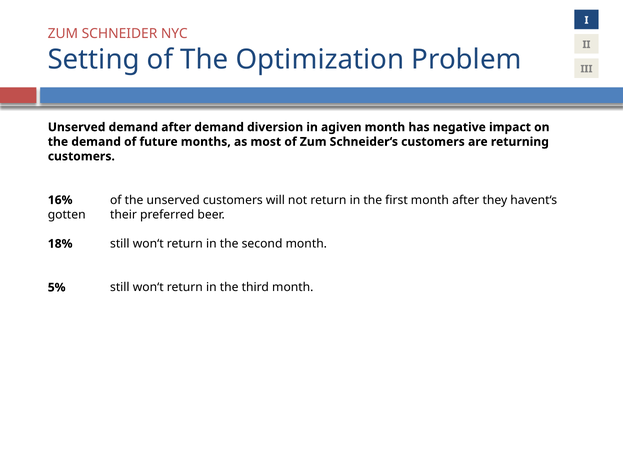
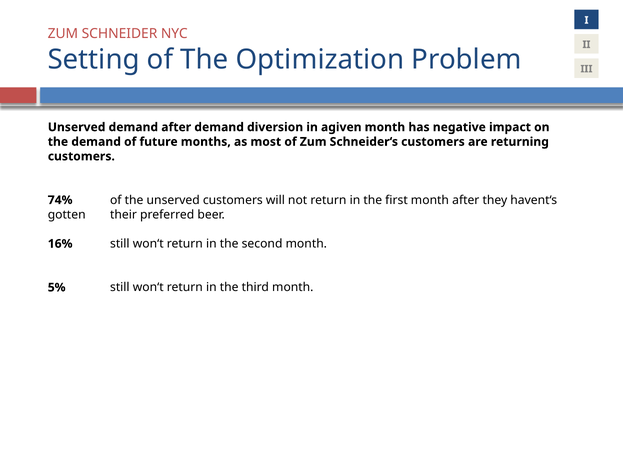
16%: 16% -> 74% (60, 200)
18%: 18% -> 16% (60, 243)
